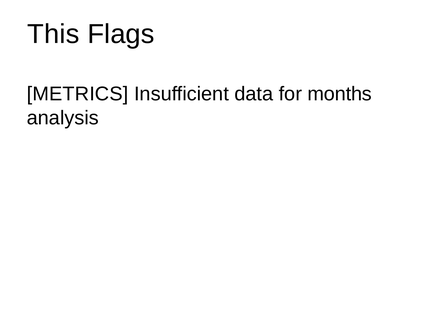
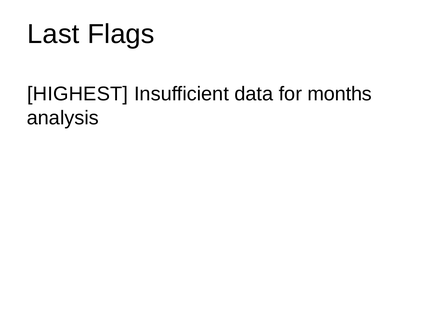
This: This -> Last (53, 34)
METRICS: METRICS -> HIGHEST (78, 94)
